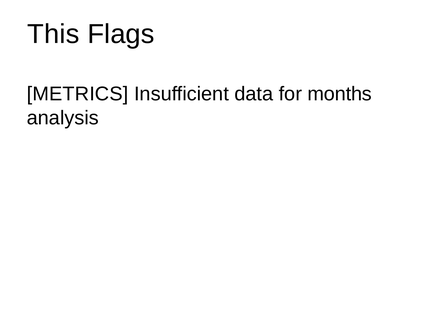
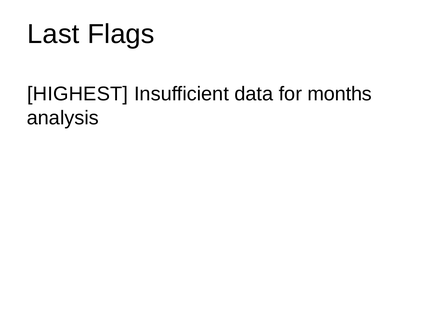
This: This -> Last (53, 34)
METRICS: METRICS -> HIGHEST (78, 94)
